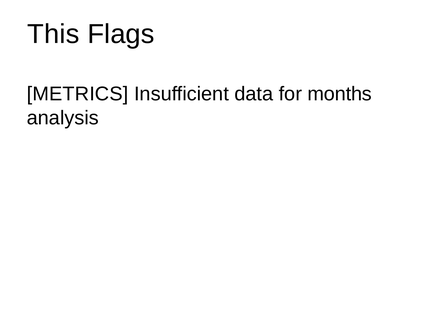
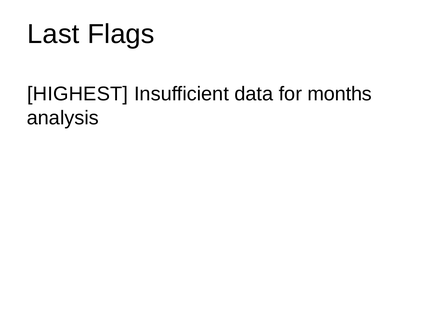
This: This -> Last (53, 34)
METRICS: METRICS -> HIGHEST (78, 94)
